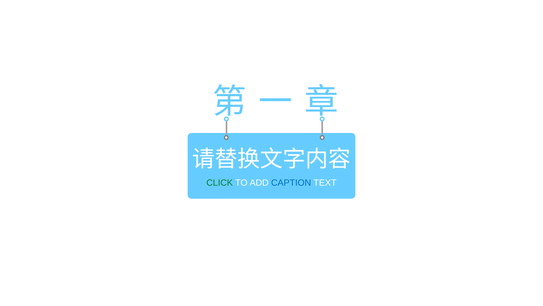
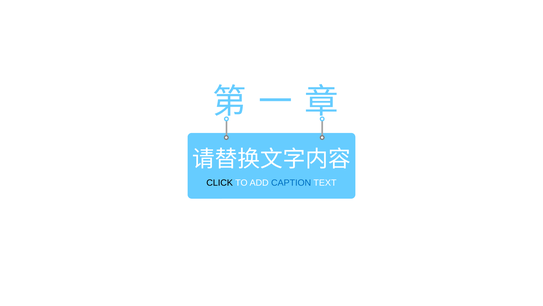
CLICK colour: green -> black (220, 182)
